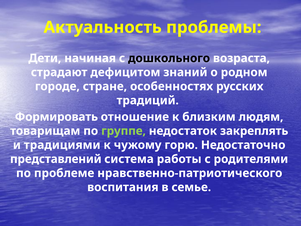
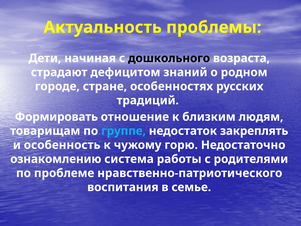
группе colour: light green -> light blue (124, 131)
традициями: традициями -> особенность (62, 145)
представлений: представлений -> ознакомлению (56, 159)
